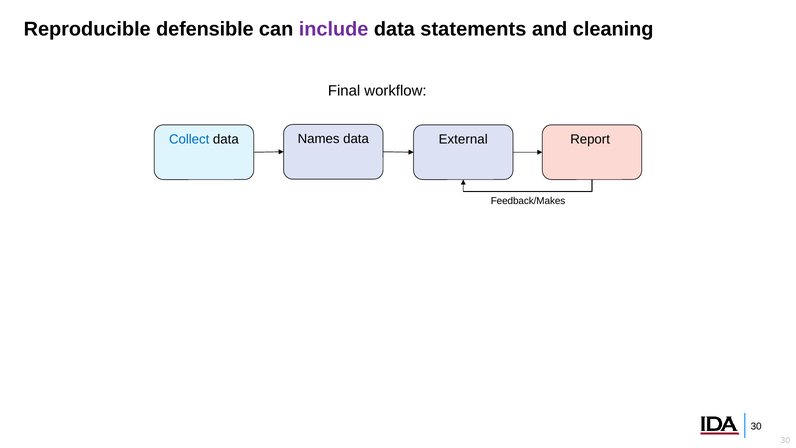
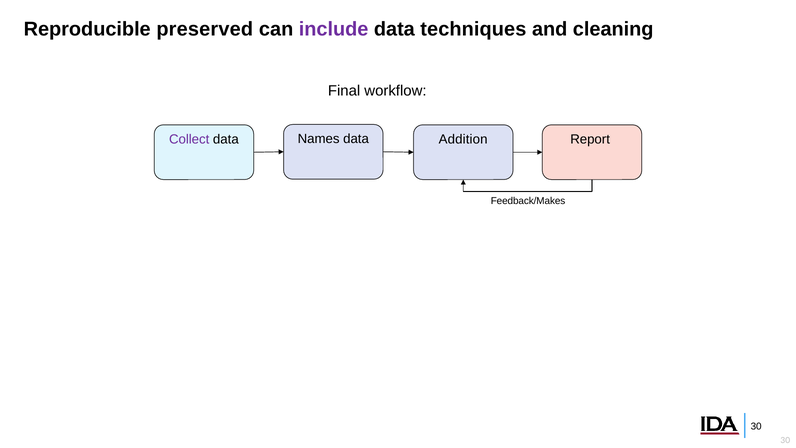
defensible: defensible -> preserved (205, 29)
statements: statements -> techniques (473, 29)
External: External -> Addition (463, 139)
Collect colour: blue -> purple (189, 139)
